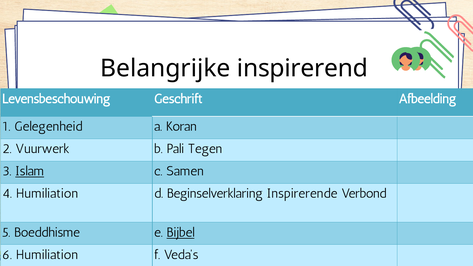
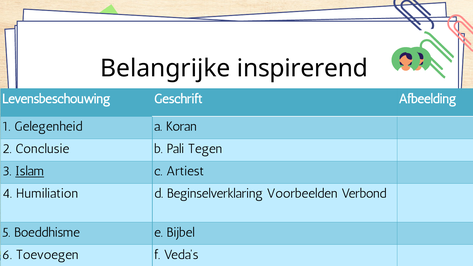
Vuurwerk: Vuurwerk -> Conclusie (42, 149)
Samen: Samen -> Artiest (185, 171)
Inspirerende: Inspirerende -> Voorbeelden (302, 194)
Bijbel underline: present -> none (181, 233)
6 Humiliation: Humiliation -> Toevoegen (47, 255)
